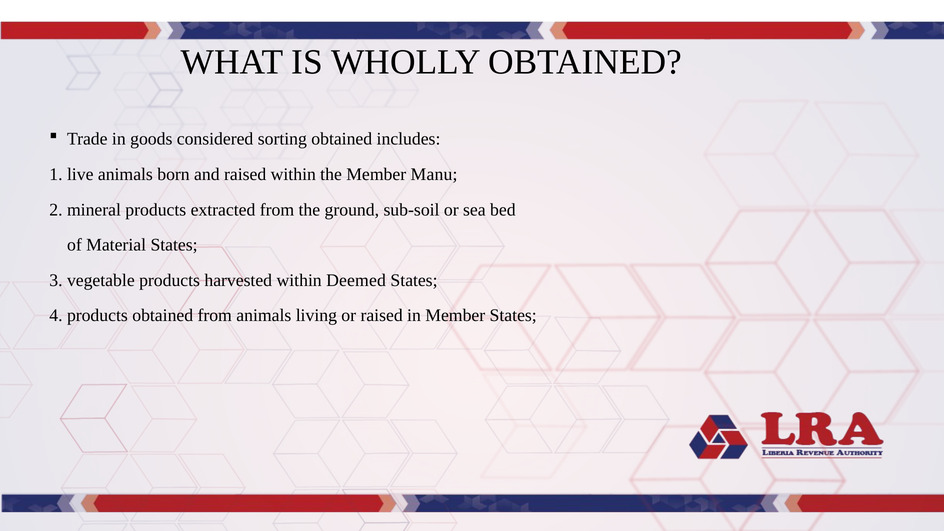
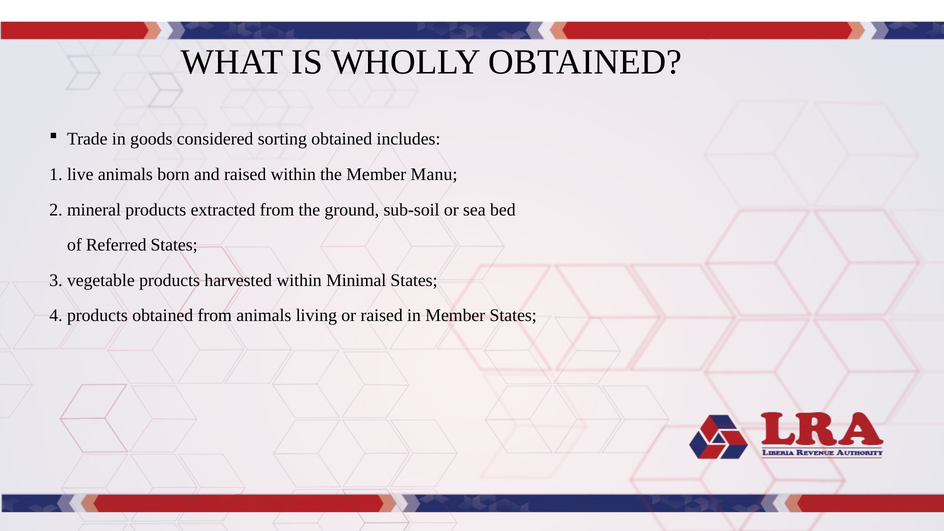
Material: Material -> Referred (116, 245)
Deemed: Deemed -> Minimal (356, 280)
